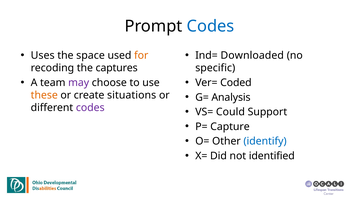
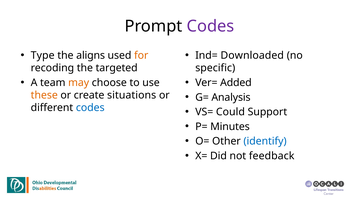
Codes colour: blue -> purple (210, 26)
Uses: Uses -> Type (43, 55)
space: space -> aligns (91, 55)
captures: captures -> targeted (117, 68)
may colour: purple -> orange (79, 83)
Coded: Coded -> Added (236, 83)
codes colour: purple -> blue (90, 108)
Capture: Capture -> Minutes (230, 127)
identified: identified -> feedback (272, 156)
